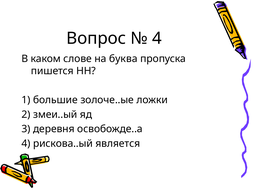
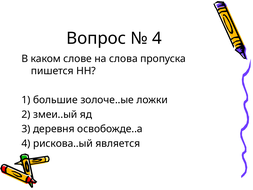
буква: буква -> слова (123, 59)
